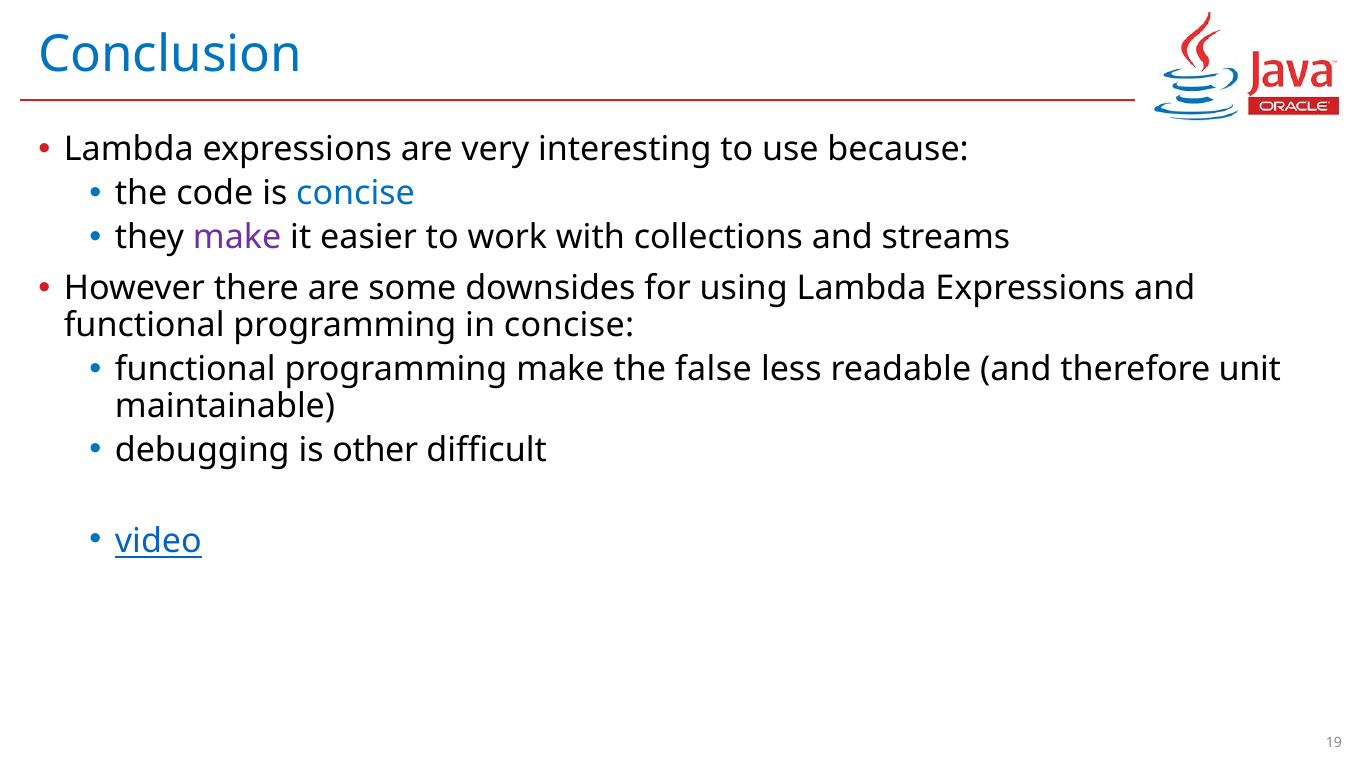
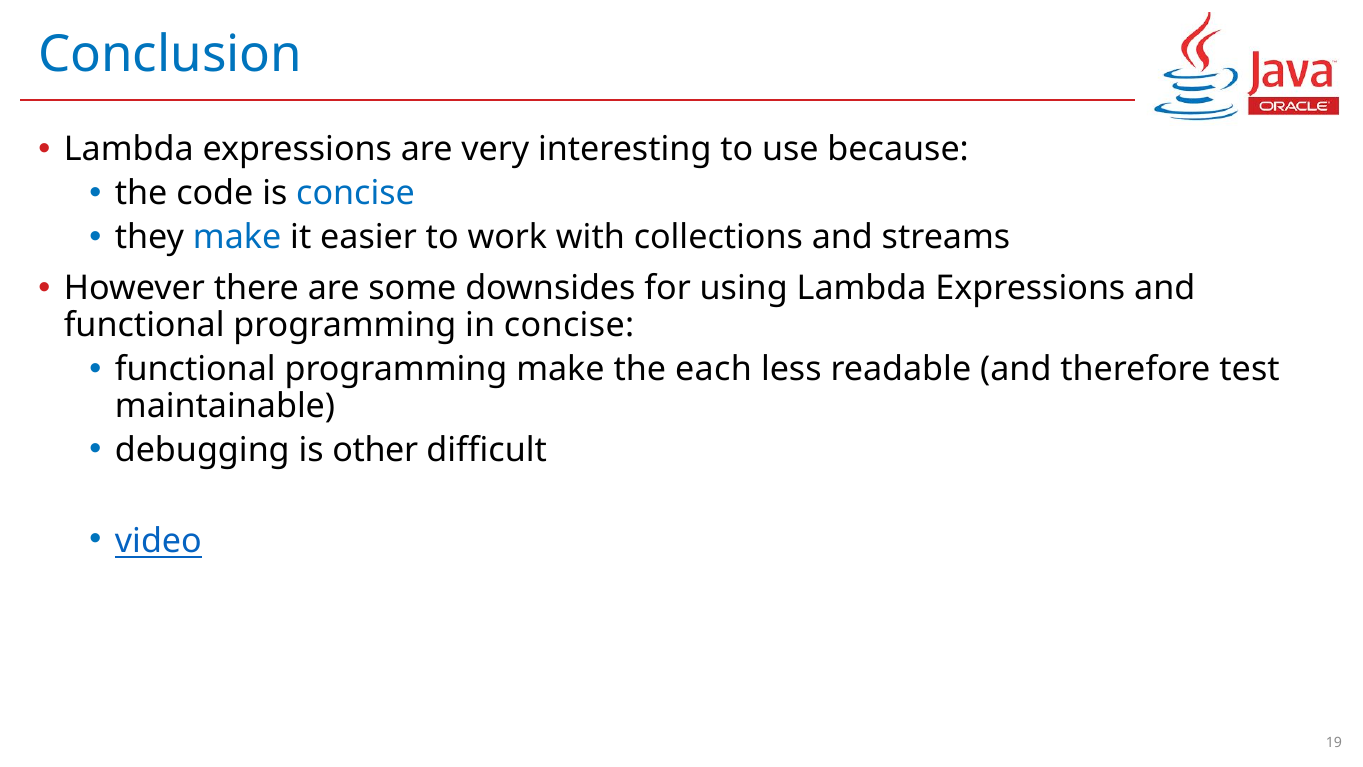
make colour: purple -> blue (237, 237)
false: false -> each (713, 369)
unit: unit -> test (1250, 369)
